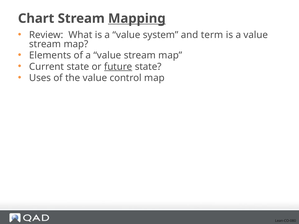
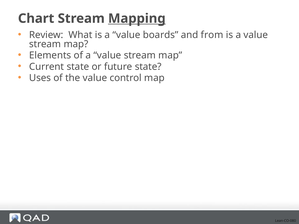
system: system -> boards (161, 35)
term: term -> from (212, 35)
future underline: present -> none (118, 67)
